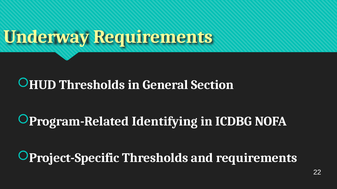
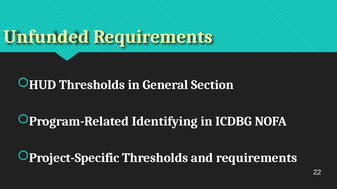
Underway: Underway -> Unfunded (46, 37)
